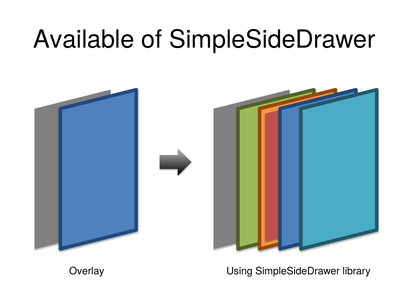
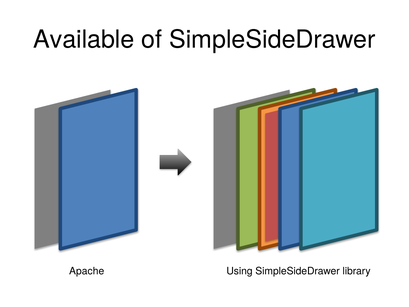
Overlay: Overlay -> Apache (87, 271)
